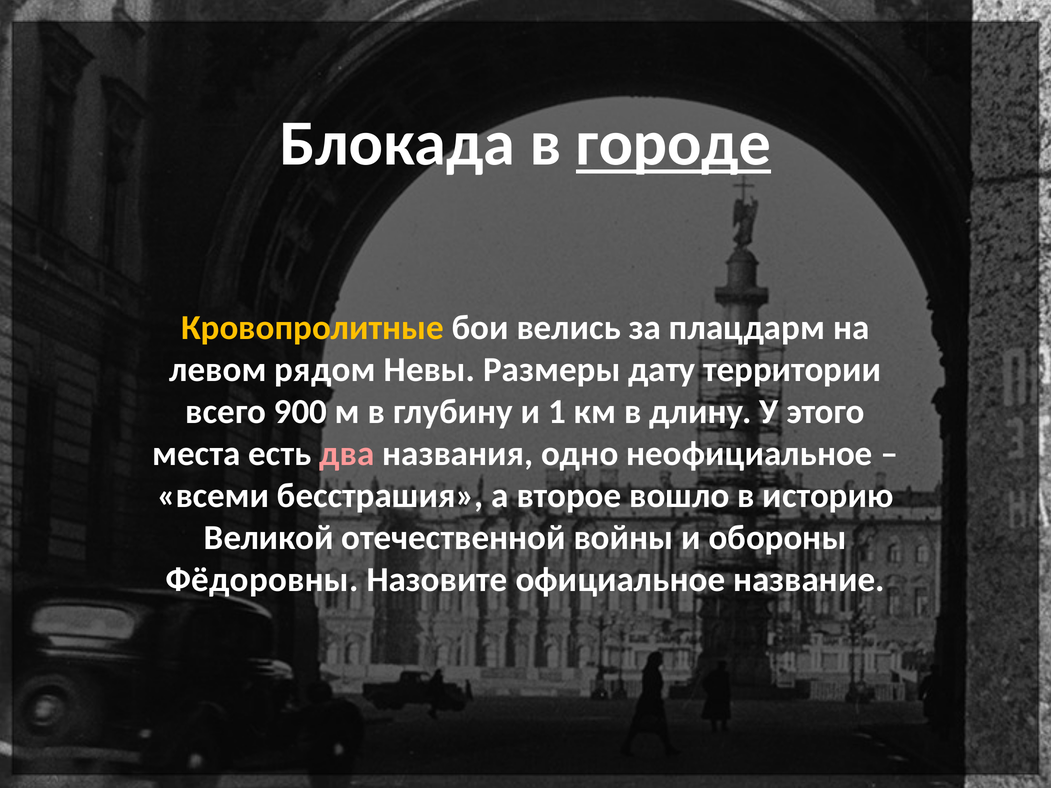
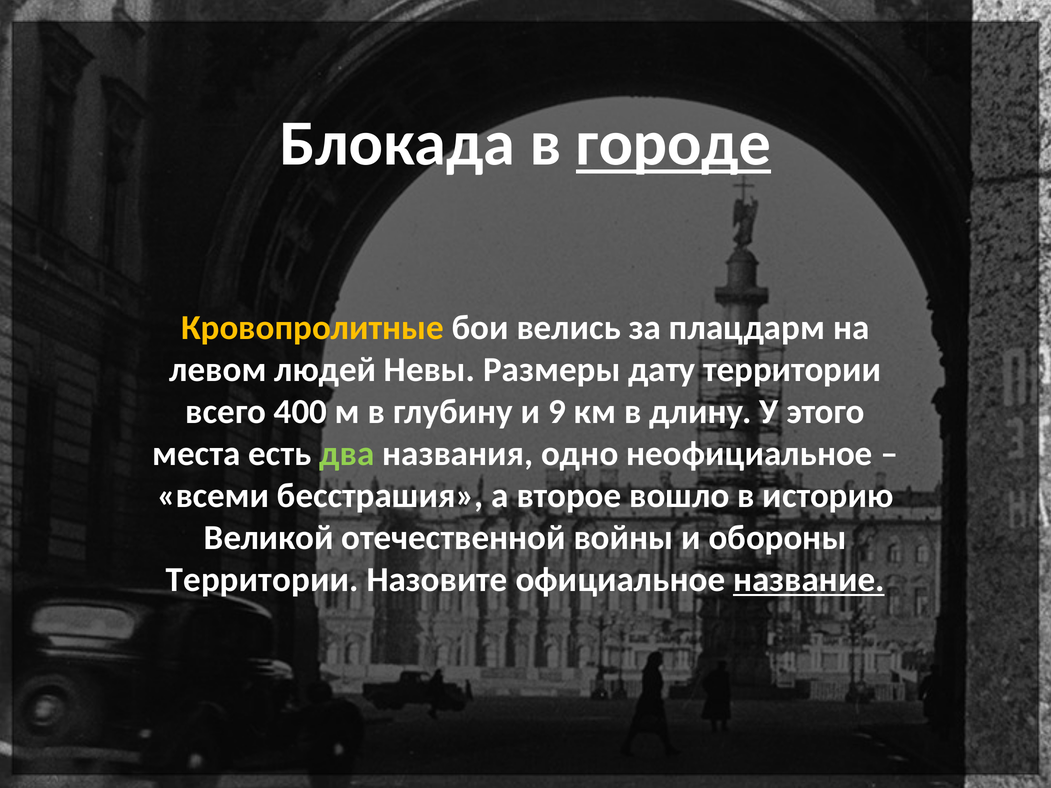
рядом: рядом -> людей (325, 370)
900: 900 -> 400 (300, 412)
1: 1 -> 9 (557, 412)
два colour: pink -> light green (347, 454)
Фёдоровны: Фёдоровны -> Территории (262, 580)
название underline: none -> present (809, 580)
